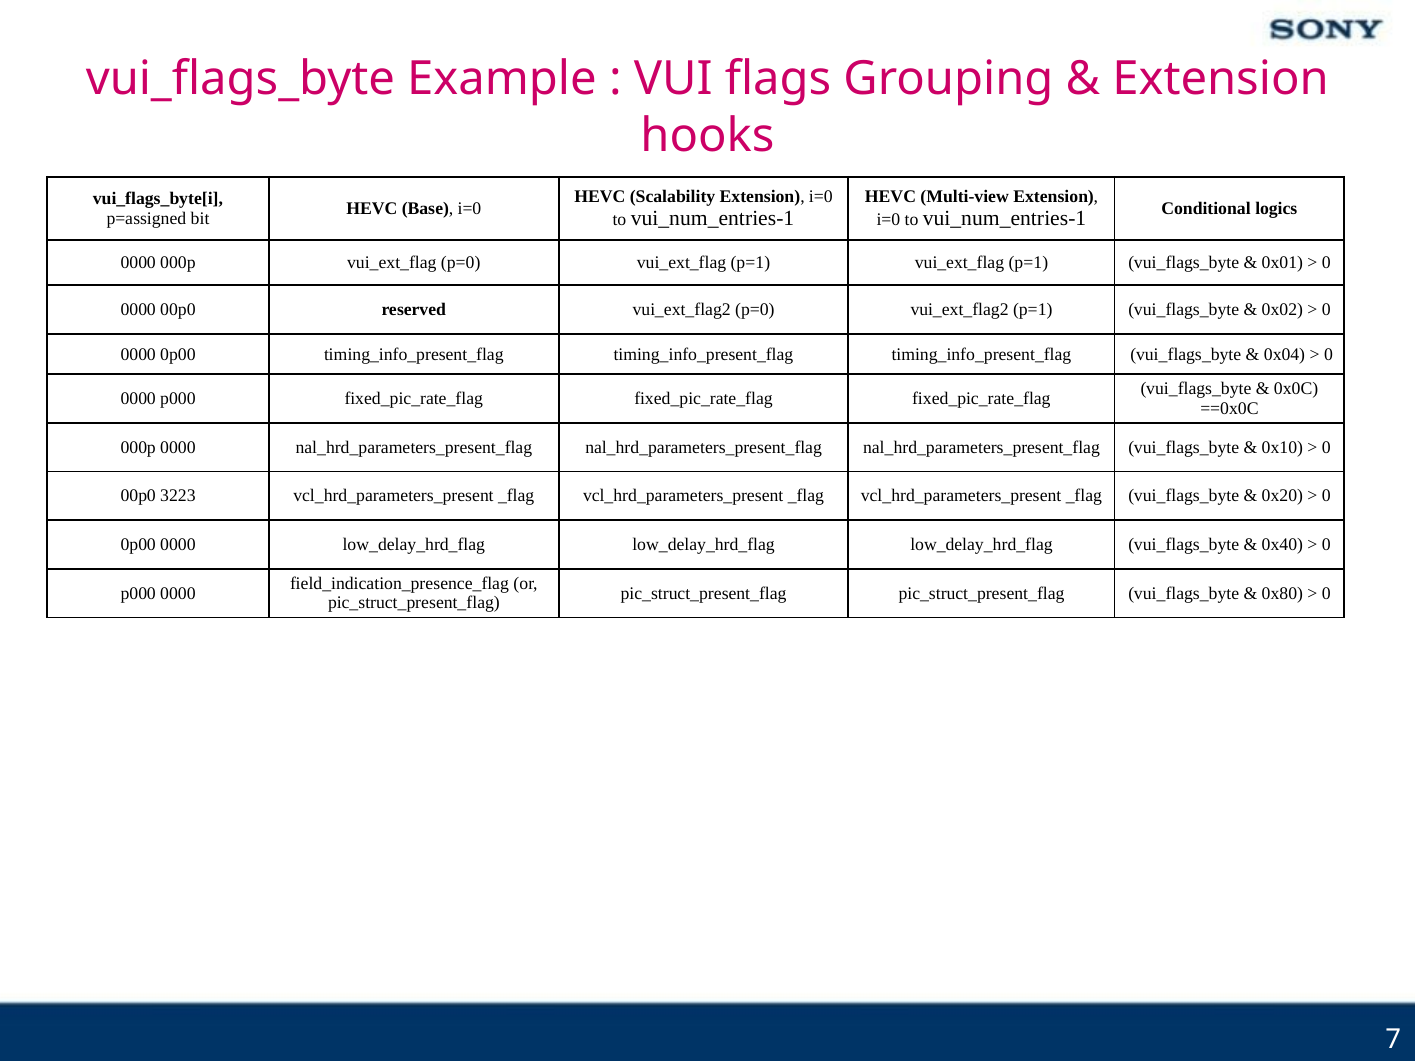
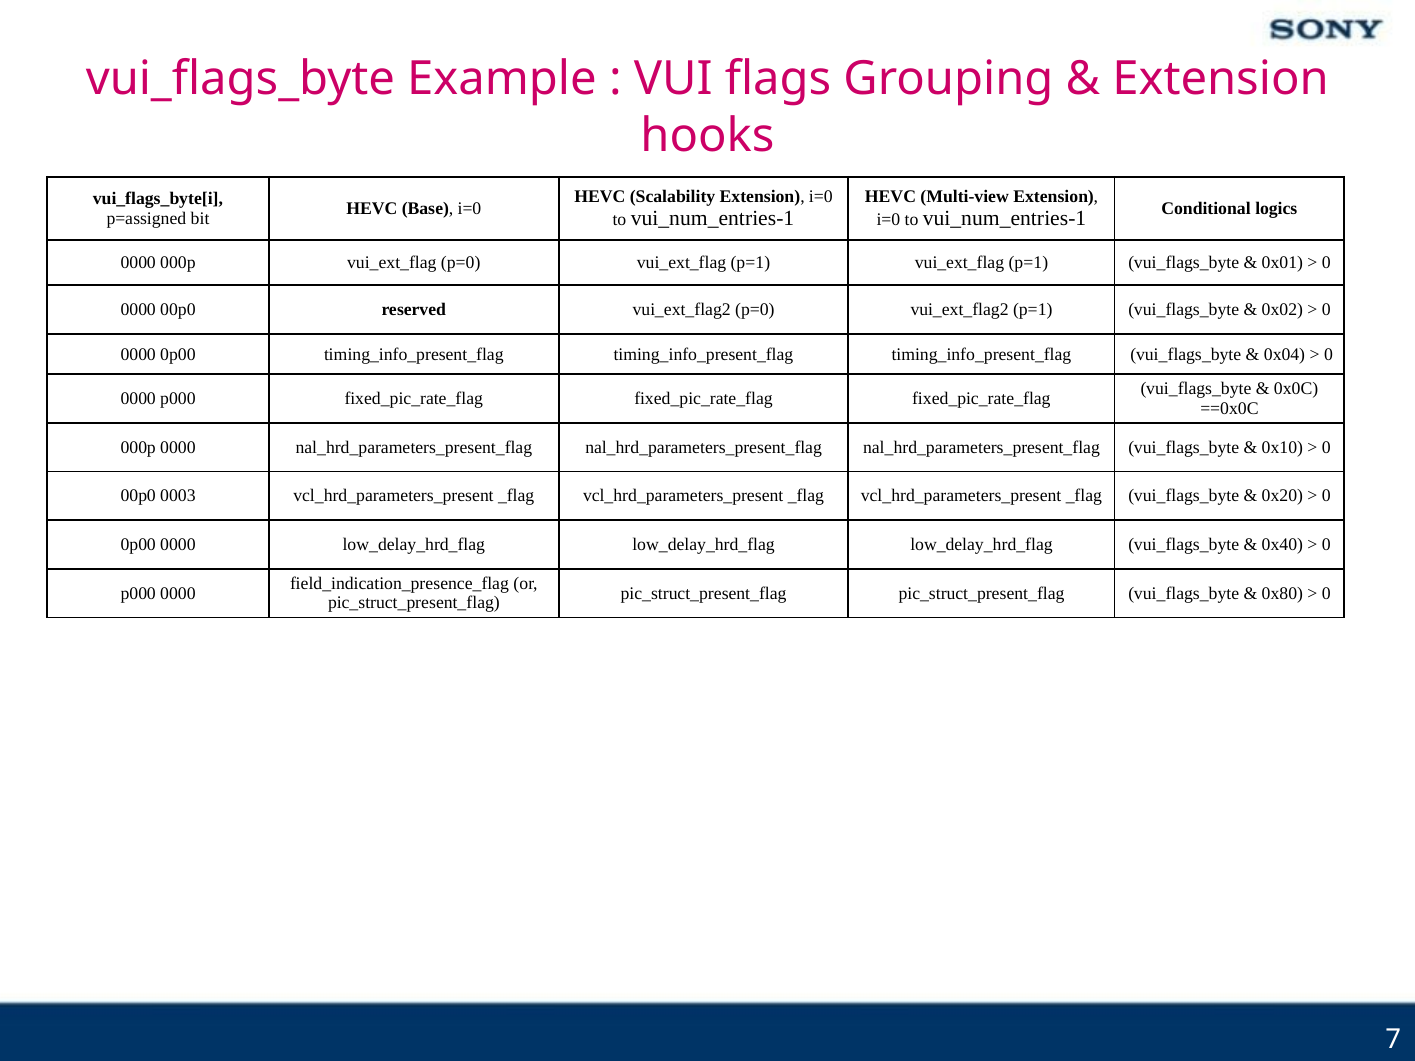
3223: 3223 -> 0003 (178, 496)
